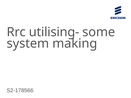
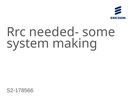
utilising-: utilising- -> needed- (54, 32)
